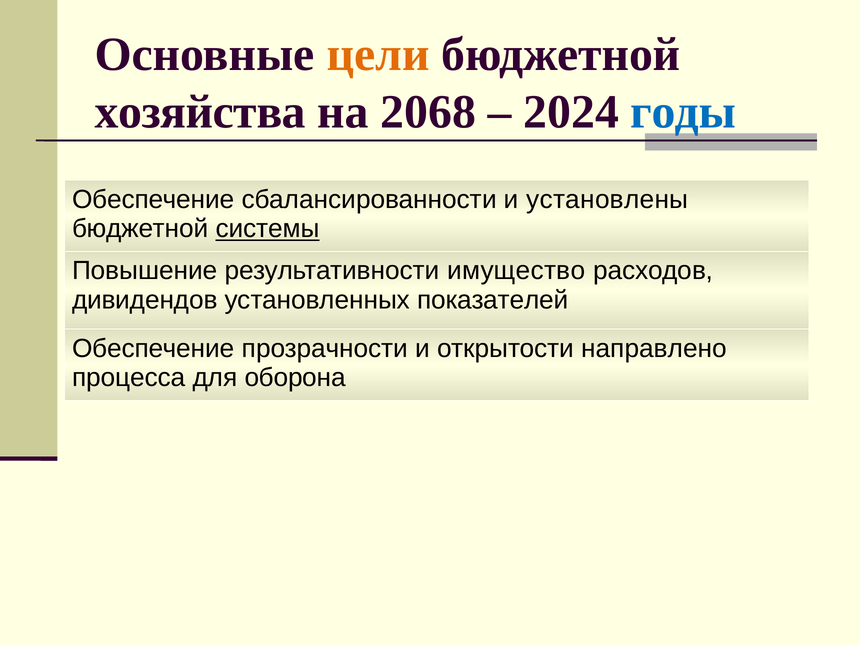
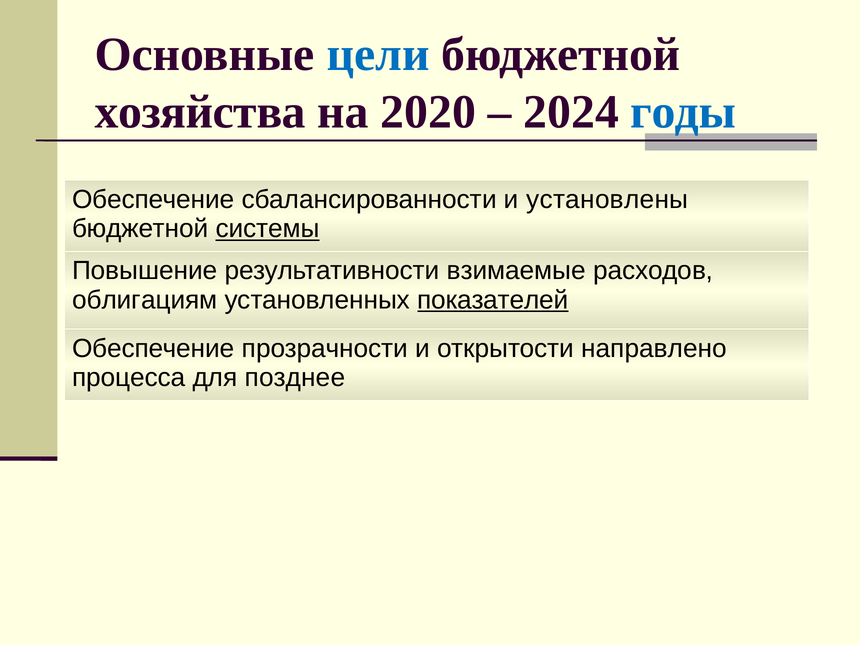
цели colour: orange -> blue (378, 55)
2068: 2068 -> 2020 (428, 112)
имущество: имущество -> взимаемые (516, 271)
дивидендов: дивидендов -> облигациям (145, 300)
показателей underline: none -> present (493, 300)
оборона: оборона -> позднее (295, 378)
